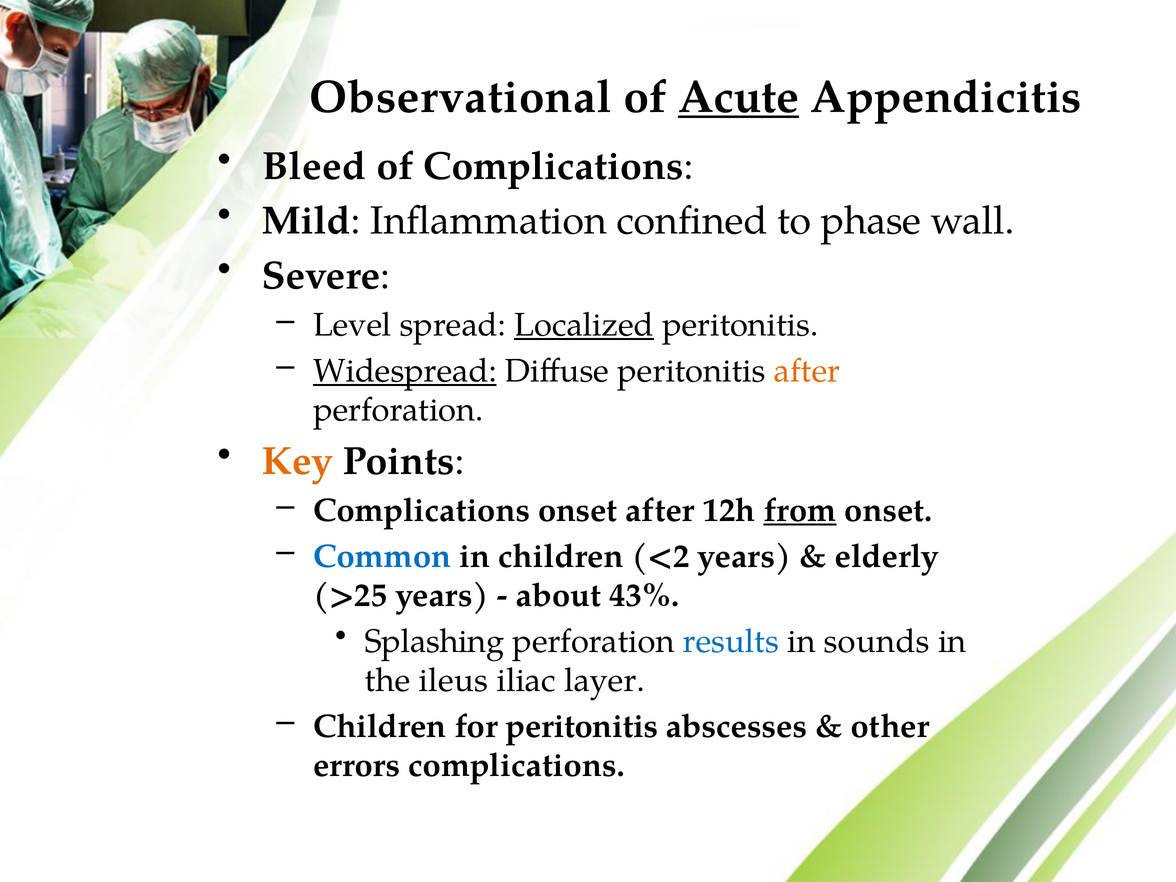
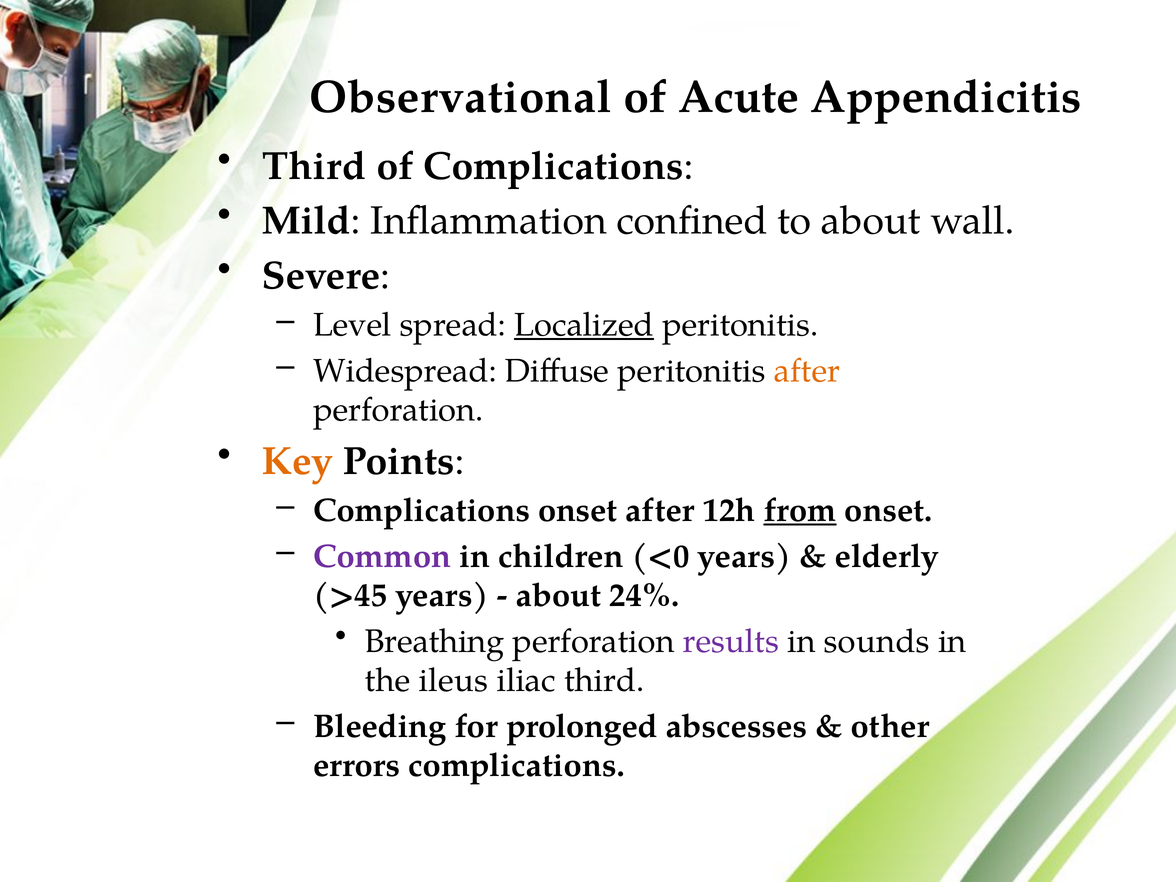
Acute underline: present -> none (739, 97)
Bleed: Bleed -> Third (314, 166)
to phase: phase -> about (871, 221)
Widespread underline: present -> none (405, 371)
Common colour: blue -> purple (382, 556)
<2: <2 -> <0 (661, 556)
>25: >25 -> >45 (350, 596)
43%: 43% -> 24% (644, 596)
Splashing: Splashing -> Breathing (434, 641)
results colour: blue -> purple (731, 641)
iliac layer: layer -> third (604, 681)
Children: Children -> Bleeding (380, 726)
for peritonitis: peritonitis -> prolonged (582, 726)
